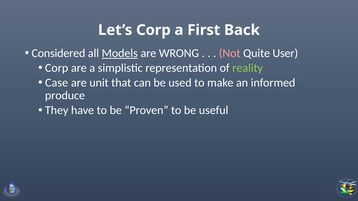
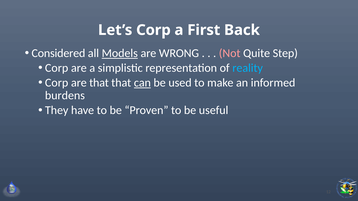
User: User -> Step (285, 53)
reality colour: light green -> light blue (248, 68)
Case: Case -> Corp (57, 83)
are unit: unit -> that (99, 83)
can underline: none -> present (142, 83)
produce: produce -> burdens (65, 96)
